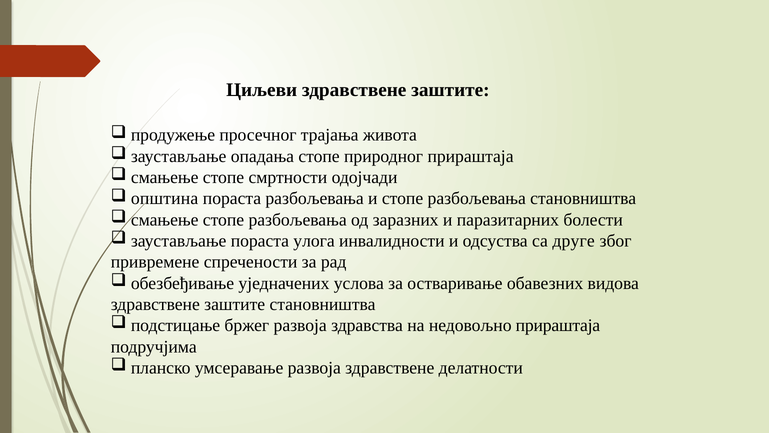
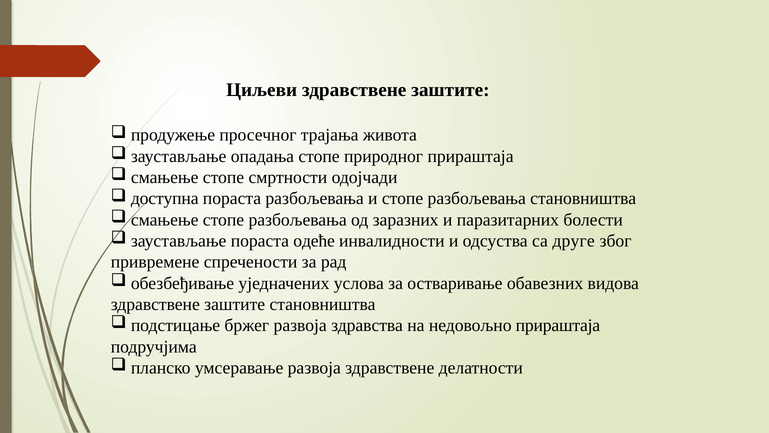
општина: општина -> доступна (165, 198)
улога: улога -> одеће (314, 241)
